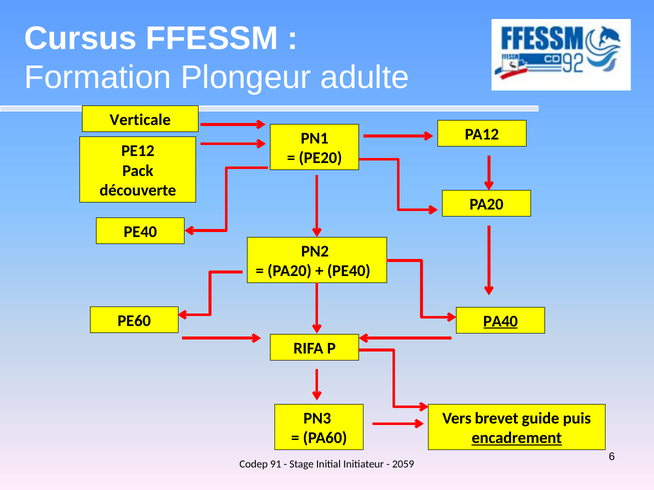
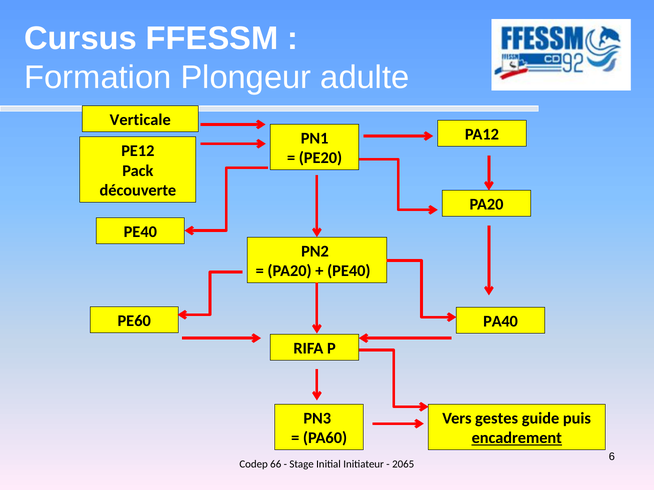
PA40 underline: present -> none (501, 322)
brevet: brevet -> gestes (497, 419)
91: 91 -> 66 (276, 464)
2059: 2059 -> 2065 (403, 464)
